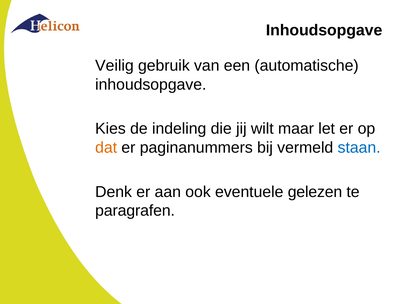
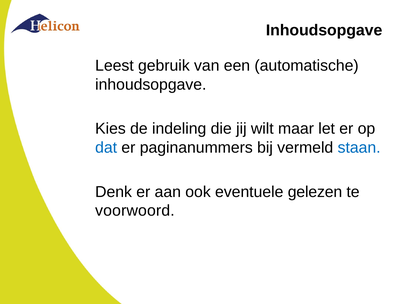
Veilig: Veilig -> Leest (114, 66)
dat colour: orange -> blue (106, 148)
paragrafen: paragrafen -> voorwoord (135, 211)
